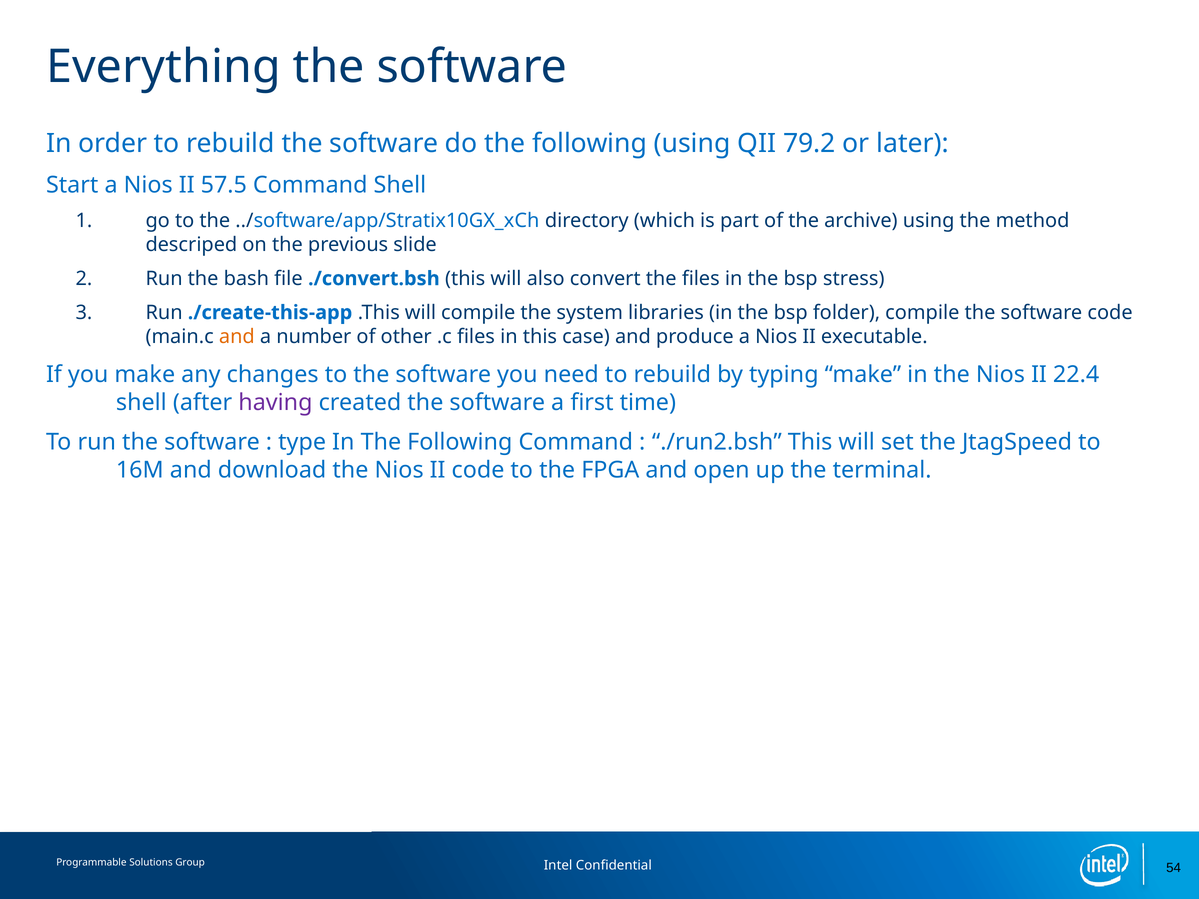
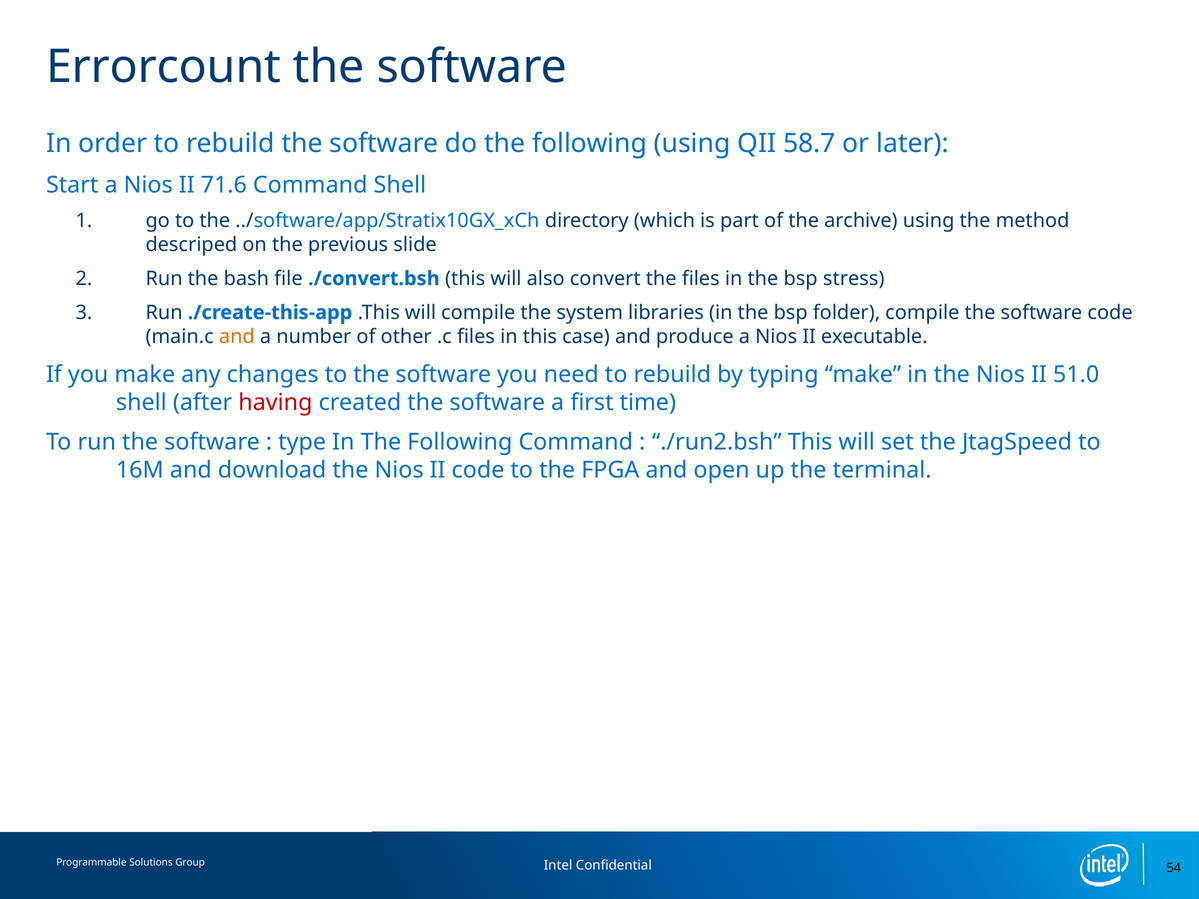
Everything: Everything -> Errorcount (164, 67)
79.2: 79.2 -> 58.7 (809, 144)
57.5: 57.5 -> 71.6 (224, 185)
22.4: 22.4 -> 51.0 (1076, 375)
having colour: purple -> red (275, 403)
